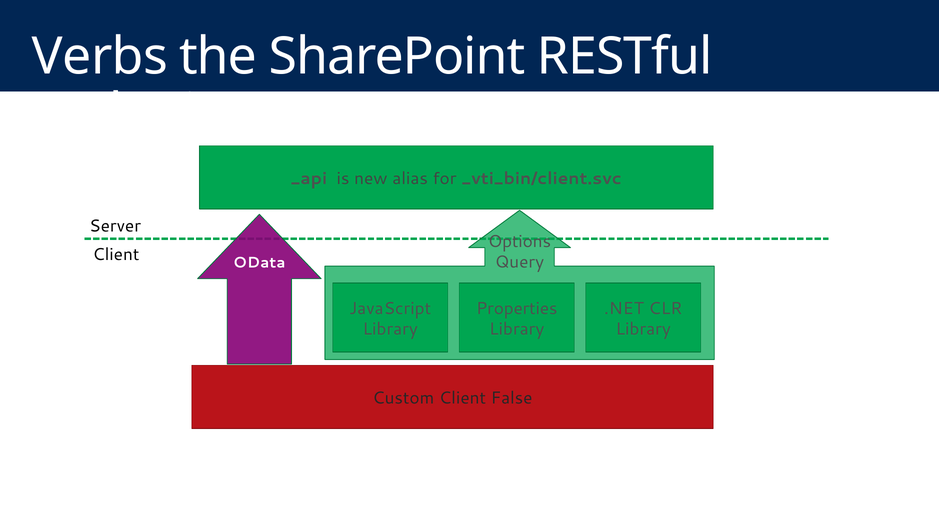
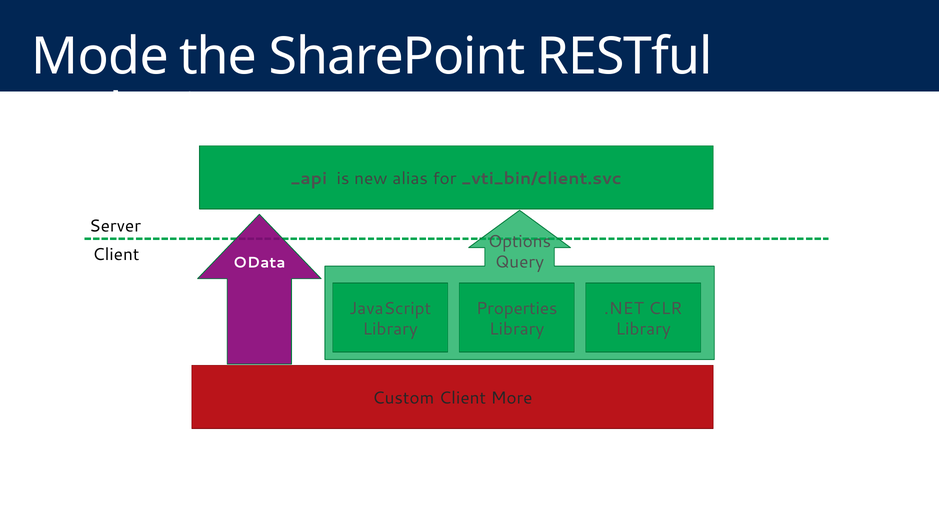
Verbs: Verbs -> Mode (100, 57)
False: False -> More (512, 398)
